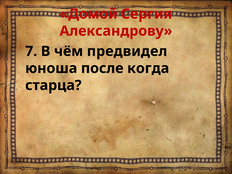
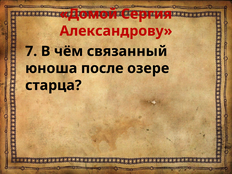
предвидел: предвидел -> связанный (127, 51)
когда: когда -> озере (148, 68)
